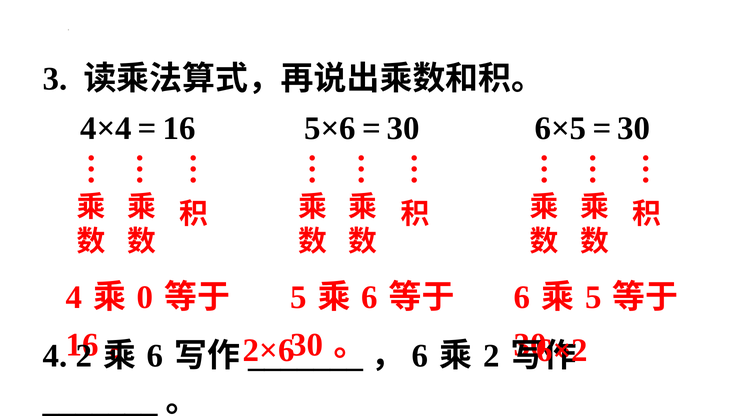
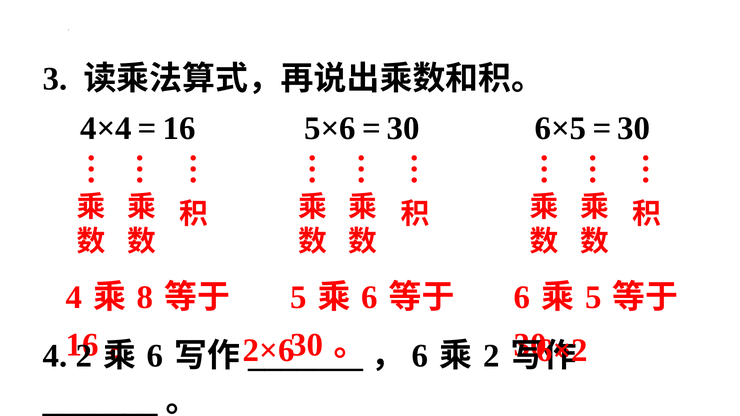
0: 0 -> 8 (145, 298)
